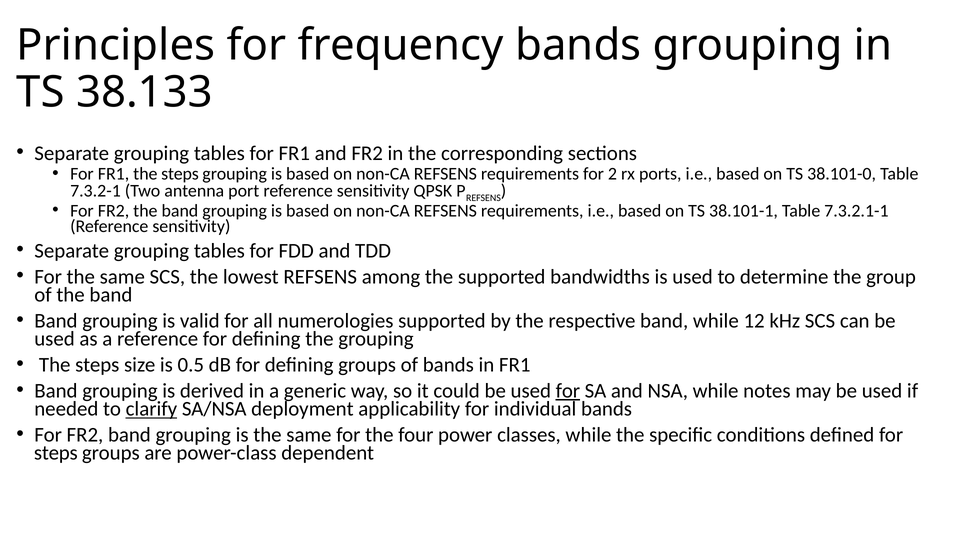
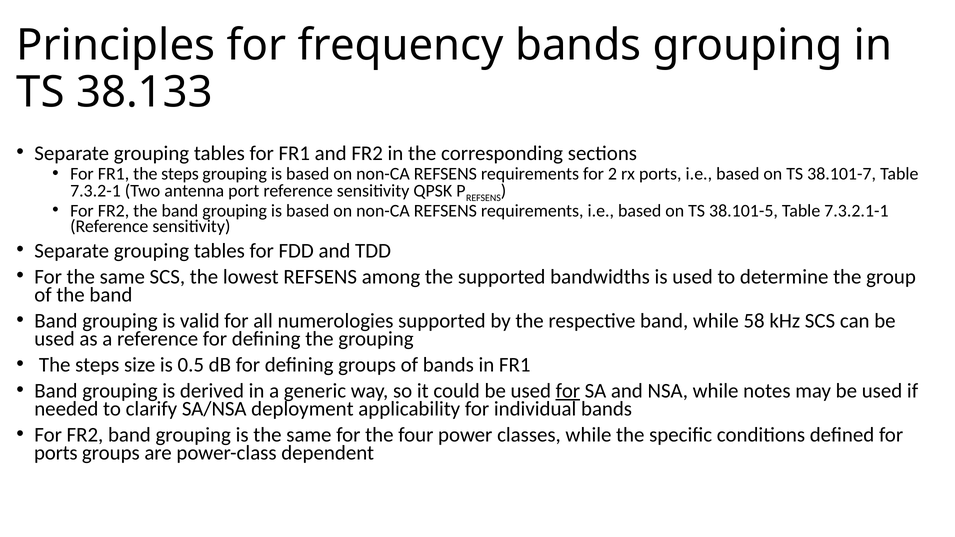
38.101-0: 38.101-0 -> 38.101-7 (842, 174)
38.101-1: 38.101-1 -> 38.101-5 (744, 211)
12: 12 -> 58 (754, 321)
clarify underline: present -> none (151, 409)
steps: steps -> ports (56, 453)
